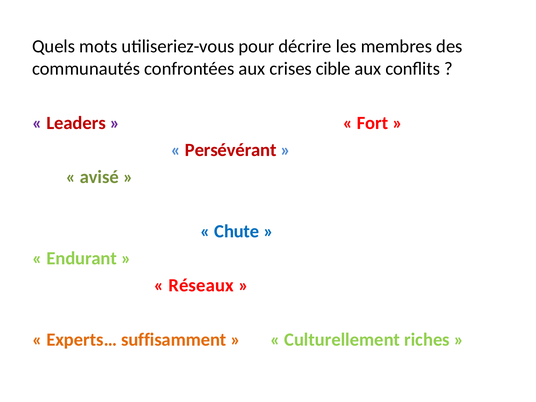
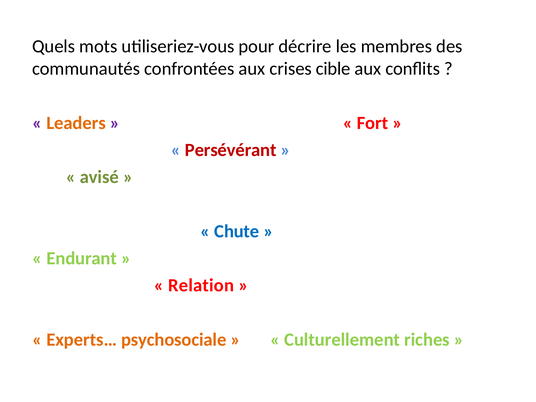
Leaders colour: red -> orange (76, 123)
Réseaux: Réseaux -> Relation (201, 286)
suffisamment: suffisamment -> psychosociale (174, 340)
